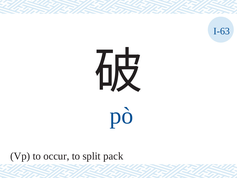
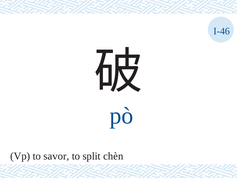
I-63: I-63 -> I-46 (222, 31)
occur: occur -> savor (56, 156)
pack: pack -> chèn (113, 156)
